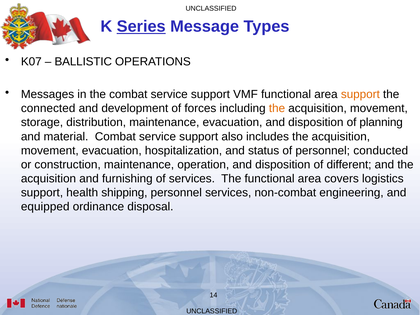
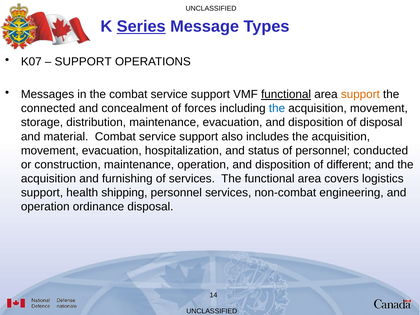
BALLISTIC: BALLISTIC -> SUPPORT (83, 62)
functional underline: none -> present (286, 94)
development: development -> concealment (135, 108)
the colour: orange -> blue (277, 108)
of planning: planning -> disposal (381, 122)
equipped: equipped -> operation (45, 207)
